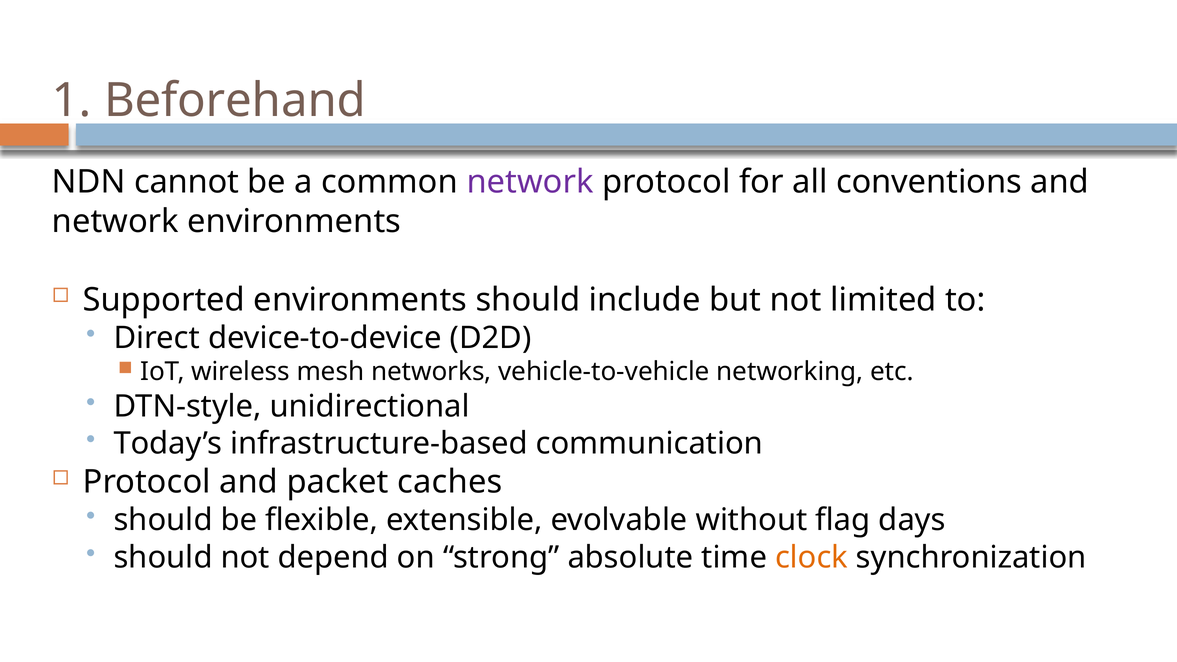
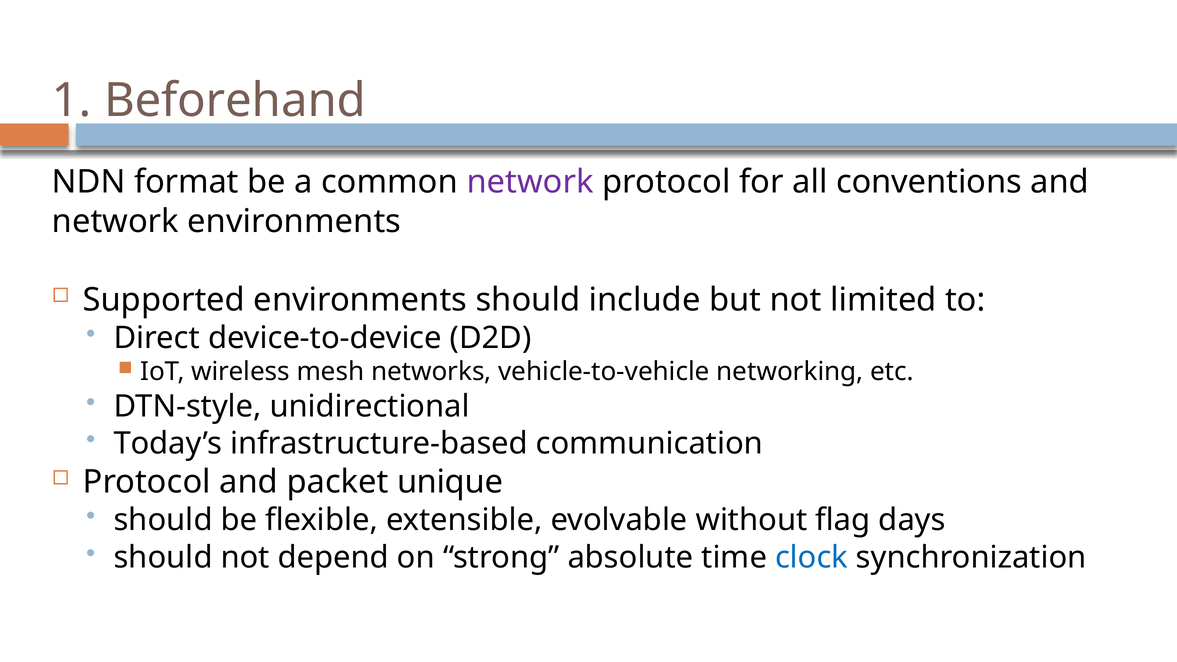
cannot: cannot -> format (186, 182)
caches: caches -> unique (450, 482)
clock colour: orange -> blue (812, 558)
